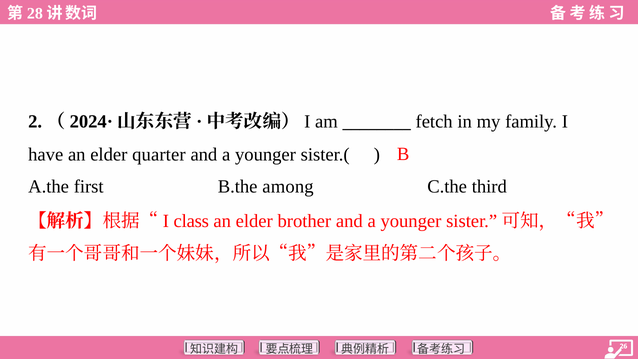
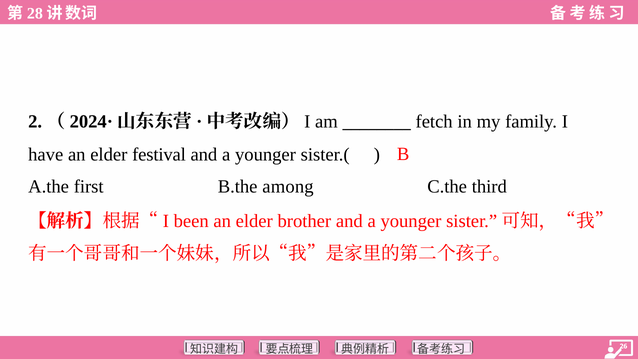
quarter: quarter -> festival (159, 154)
class: class -> been (191, 221)
